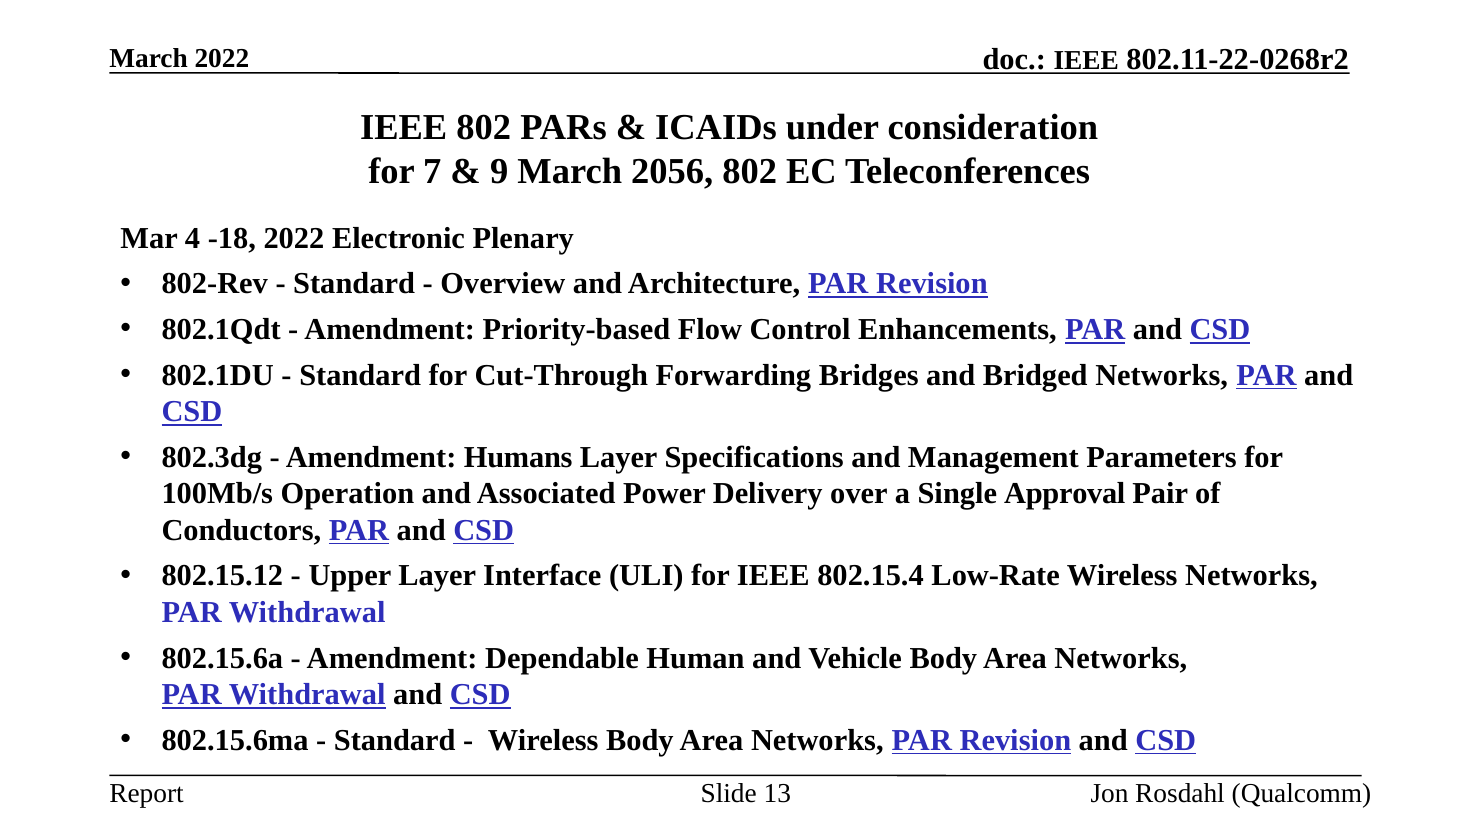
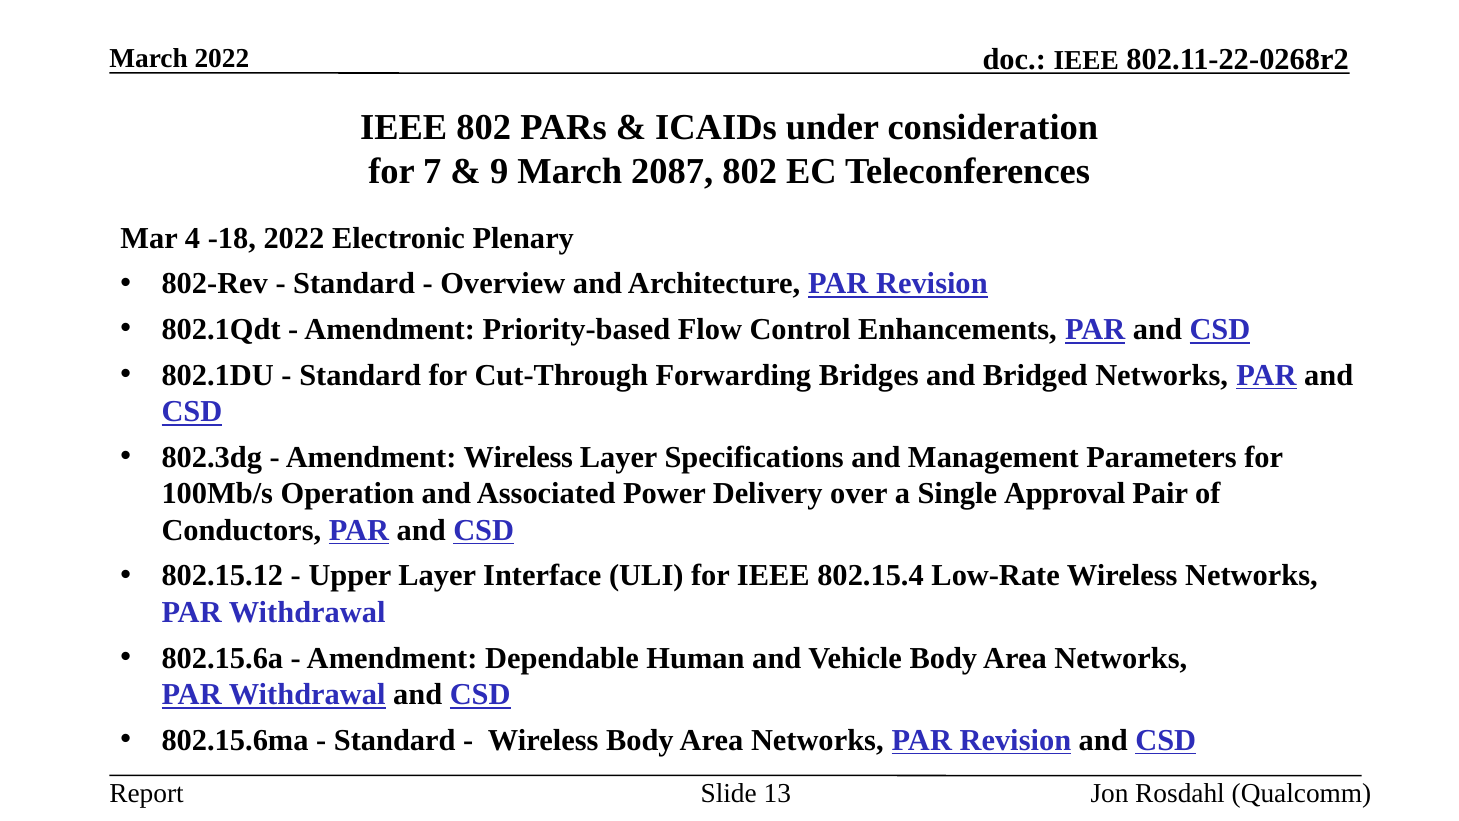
2056: 2056 -> 2087 (672, 172)
Amendment Humans: Humans -> Wireless (518, 457)
